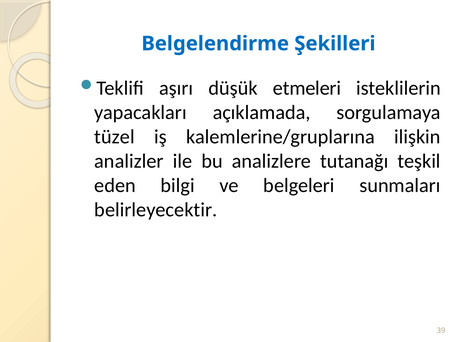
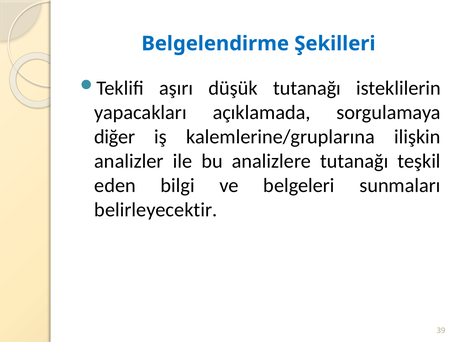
düşük etmeleri: etmeleri -> tutanağı (307, 88)
tüzel: tüzel -> diğer (115, 137)
